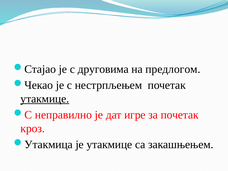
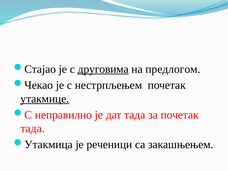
друговима underline: none -> present (103, 69)
дат игре: игре -> тада (135, 115)
кроз: кроз -> тада (33, 128)
је утакмице: утакмице -> реченици (109, 144)
